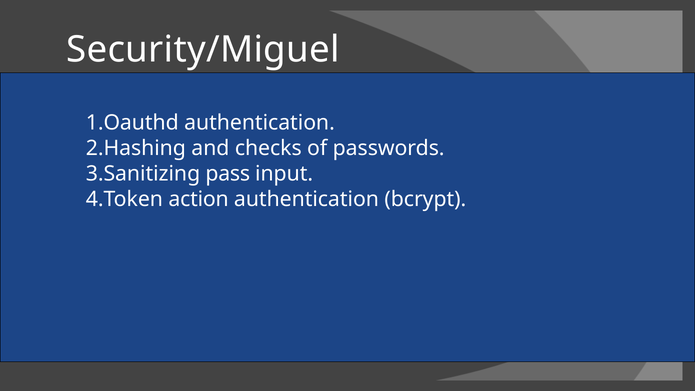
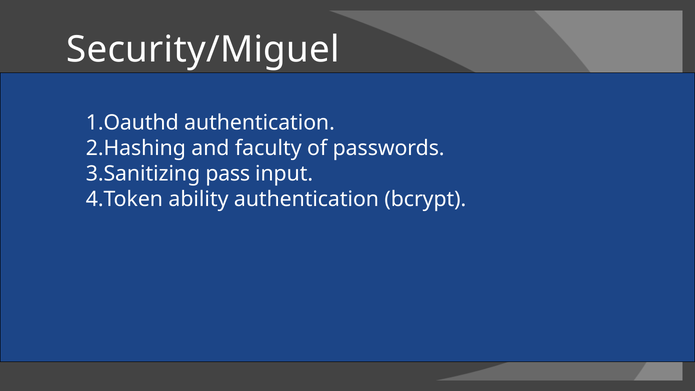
checks: checks -> faculty (268, 148)
action: action -> ability (198, 199)
